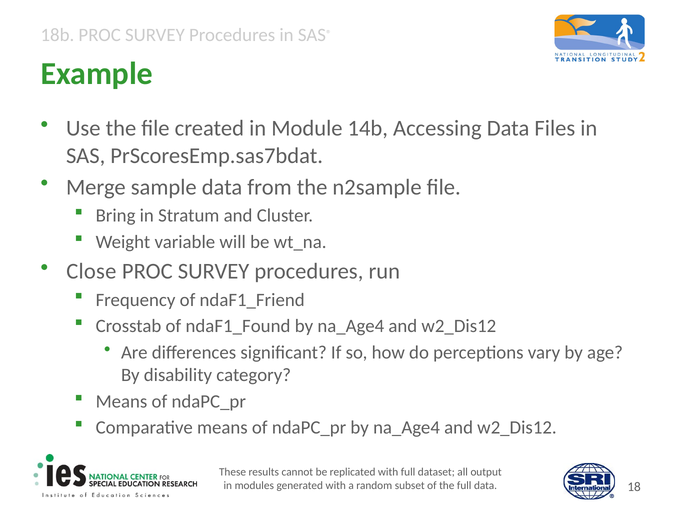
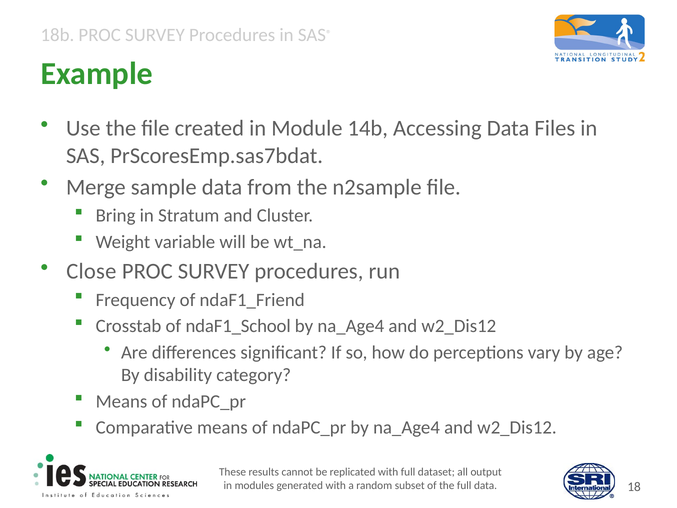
ndaF1_Found: ndaF1_Found -> ndaF1_School (238, 326)
